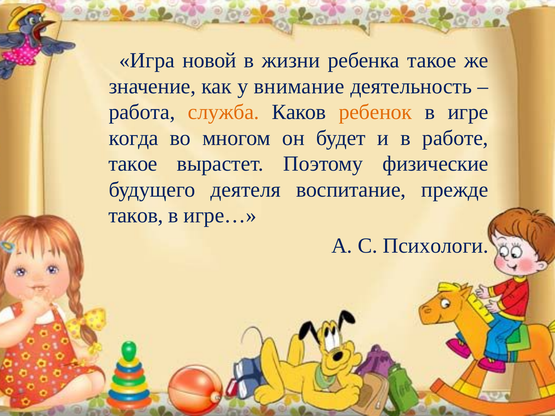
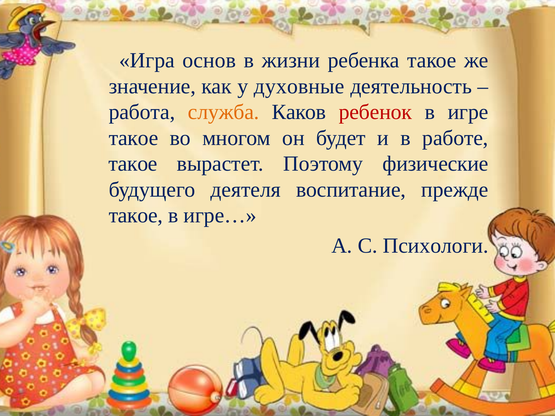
новой: новой -> основ (209, 61)
внимание: внимание -> духовные (299, 86)
ребенок colour: orange -> red (375, 112)
когда: когда -> такое (134, 138)
таков: таков -> такое (136, 216)
